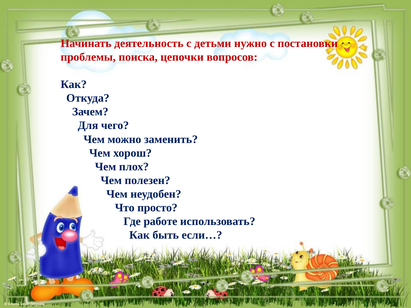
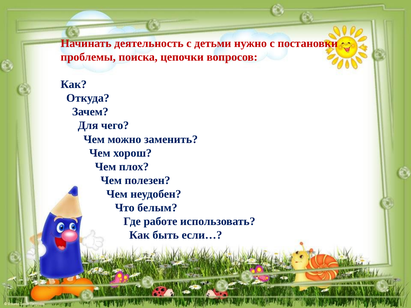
просто: просто -> белым (157, 208)
